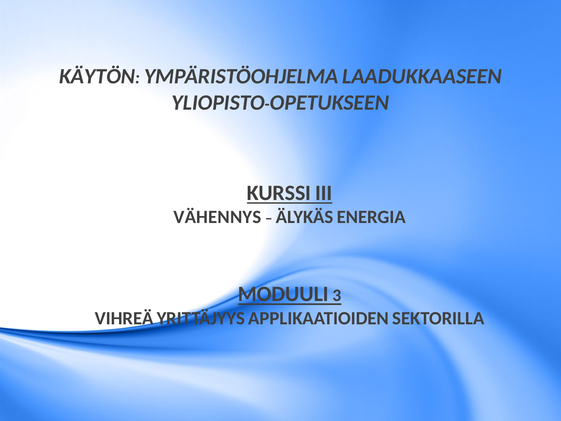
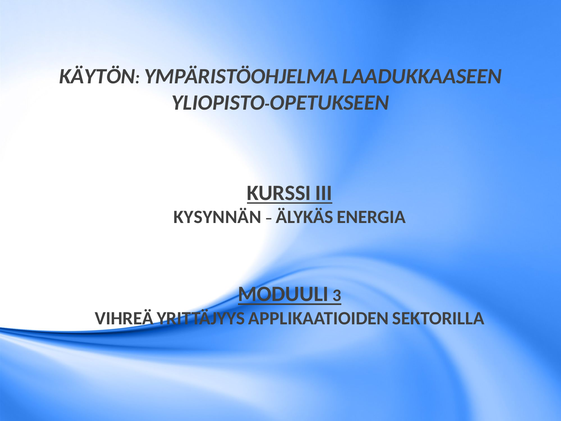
VÄHENNYS: VÄHENNYS -> KYSYNNÄN (217, 217)
